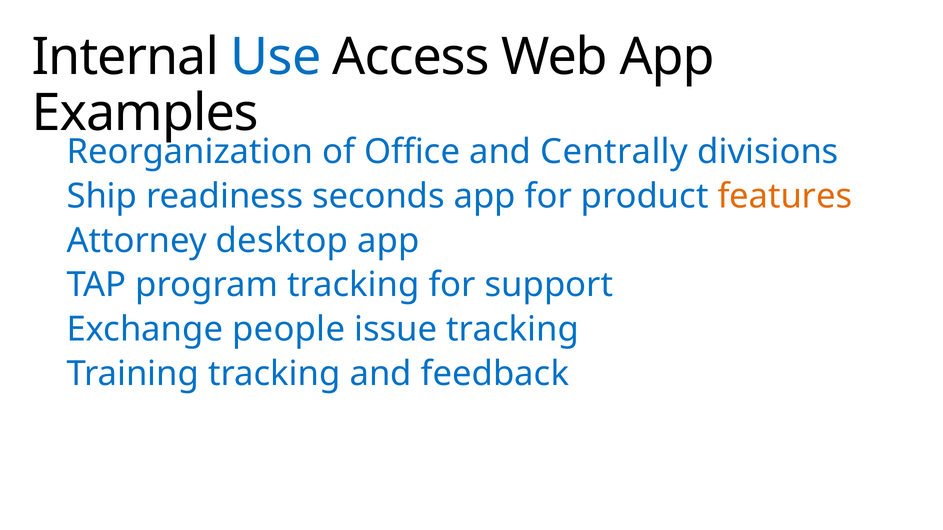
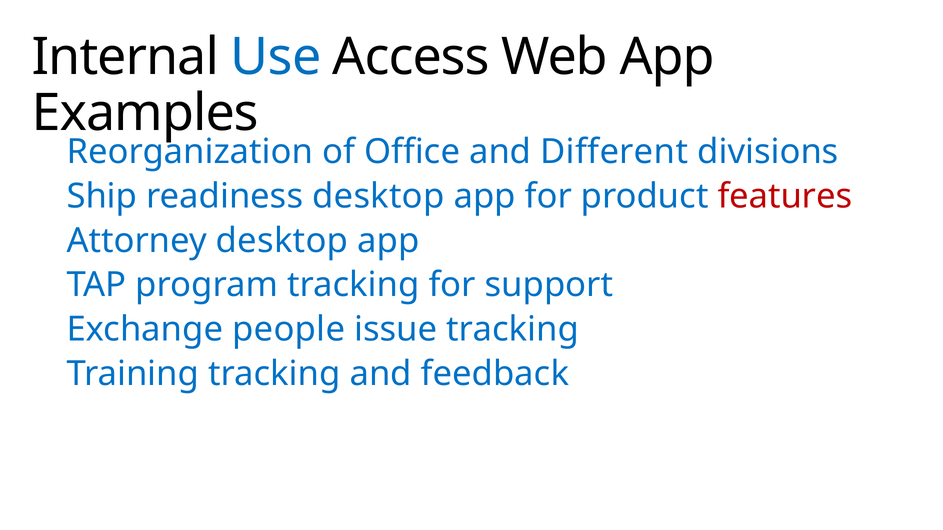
Centrally: Centrally -> Different (614, 152)
readiness seconds: seconds -> desktop (378, 196)
features colour: orange -> red (785, 196)
